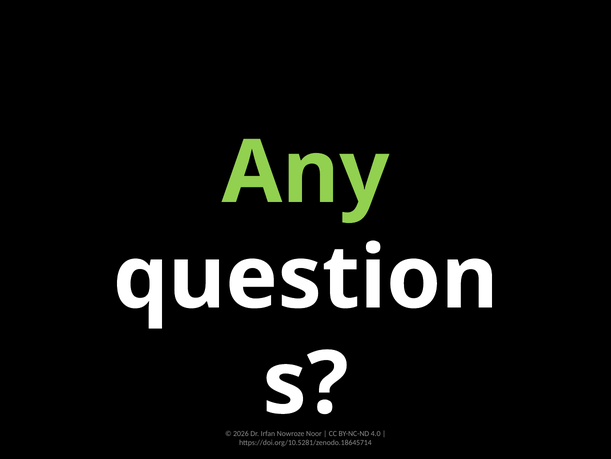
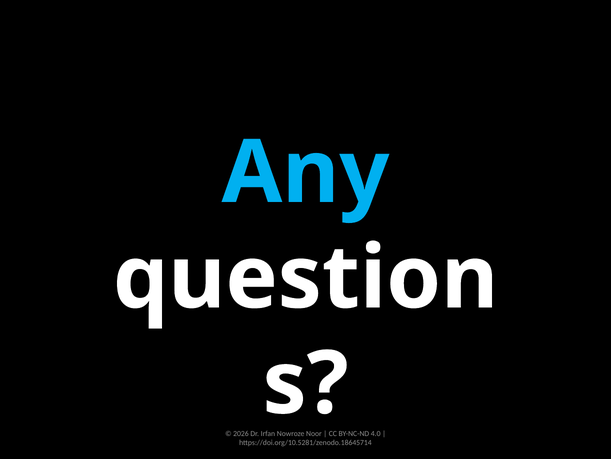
Any colour: light green -> light blue (305, 173)
